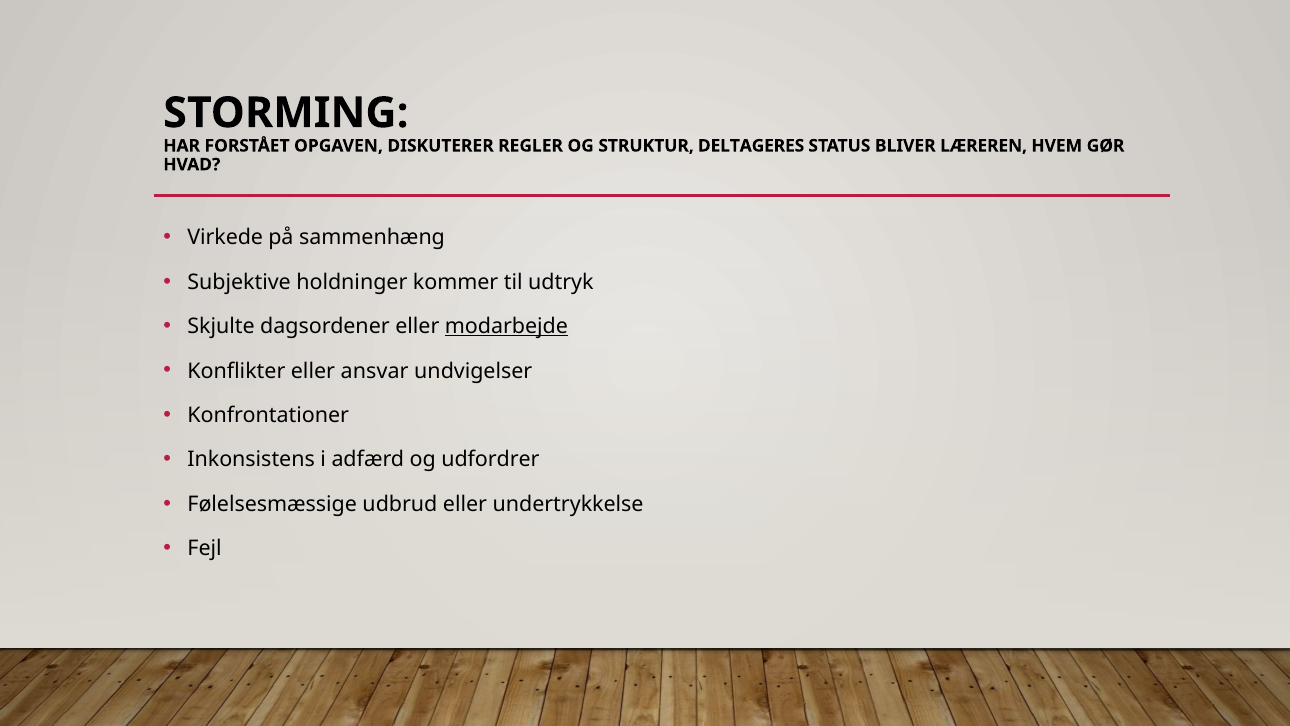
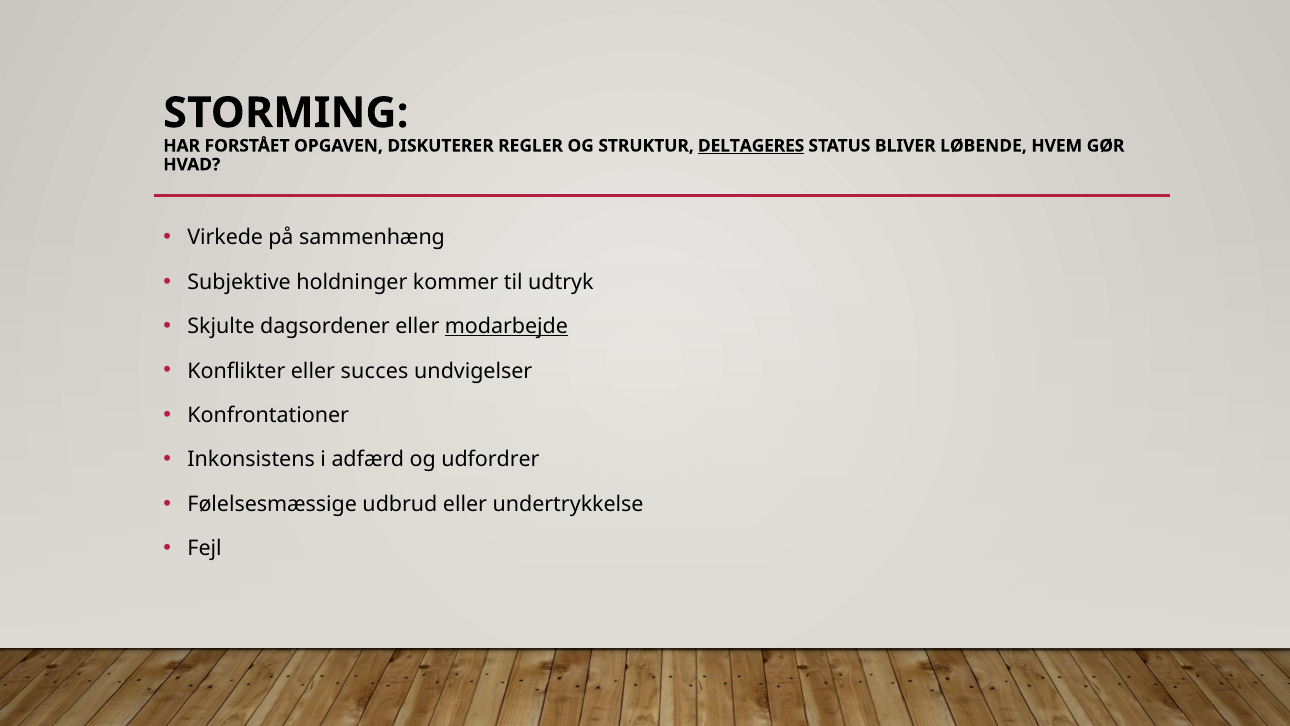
DELTAGERES underline: none -> present (751, 146)
LÆREREN: LÆREREN -> LØBENDE (983, 146)
ansvar: ansvar -> succes (375, 371)
